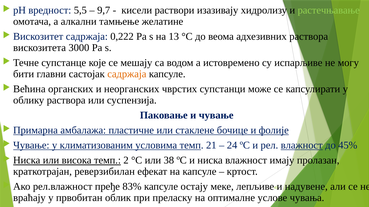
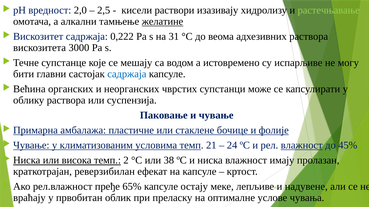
5,5: 5,5 -> 2,0 (80, 10)
9,7: 9,7 -> 2,5 (104, 10)
желатине underline: none -> present (162, 22)
13: 13 -> 31 (174, 37)
садржаја colour: orange -> blue (127, 74)
83%: 83% -> 65% (132, 187)
